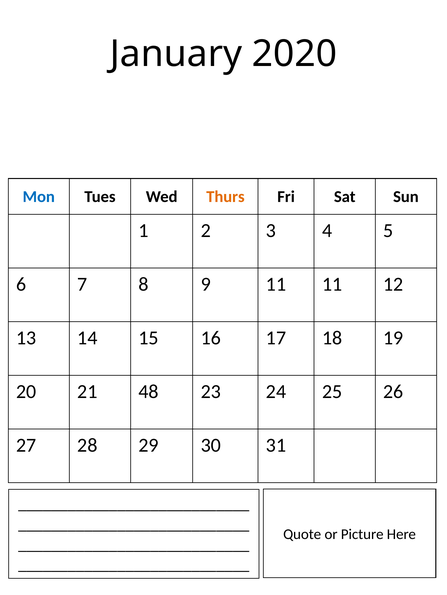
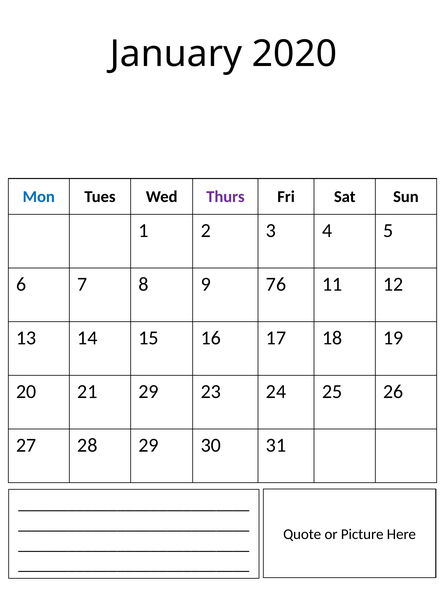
Thurs colour: orange -> purple (225, 197)
9 11: 11 -> 76 (276, 285)
21 48: 48 -> 29 (149, 392)
